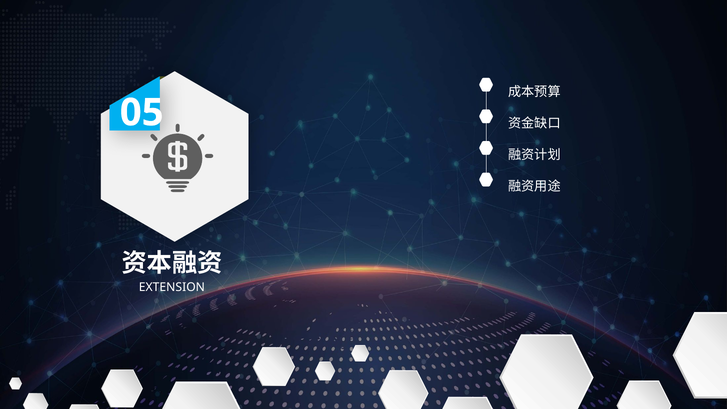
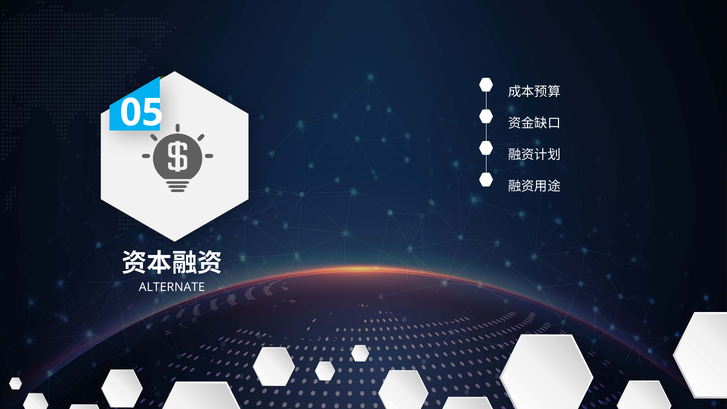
EXTENSION: EXTENSION -> ALTERNATE (172, 287)
